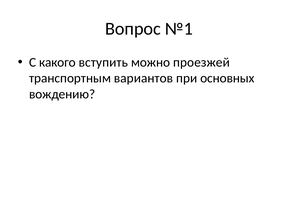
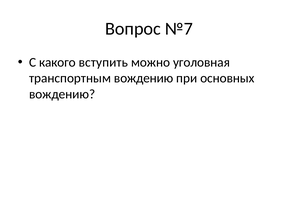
№1: №1 -> №7 (179, 29)
проезжей: проезжей -> уголовная (201, 63)
транспортным вариантов: вариантов -> вождению (144, 78)
